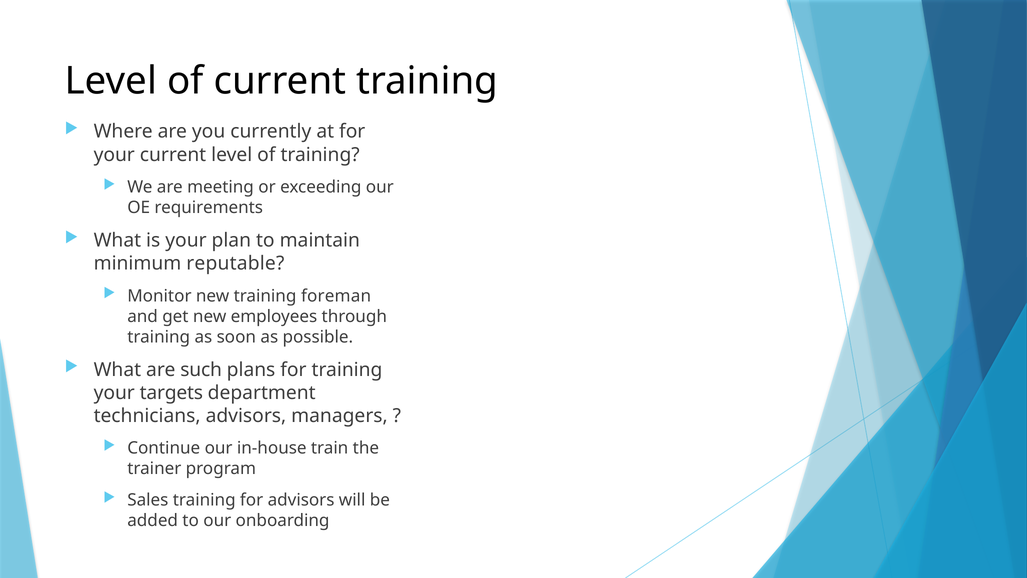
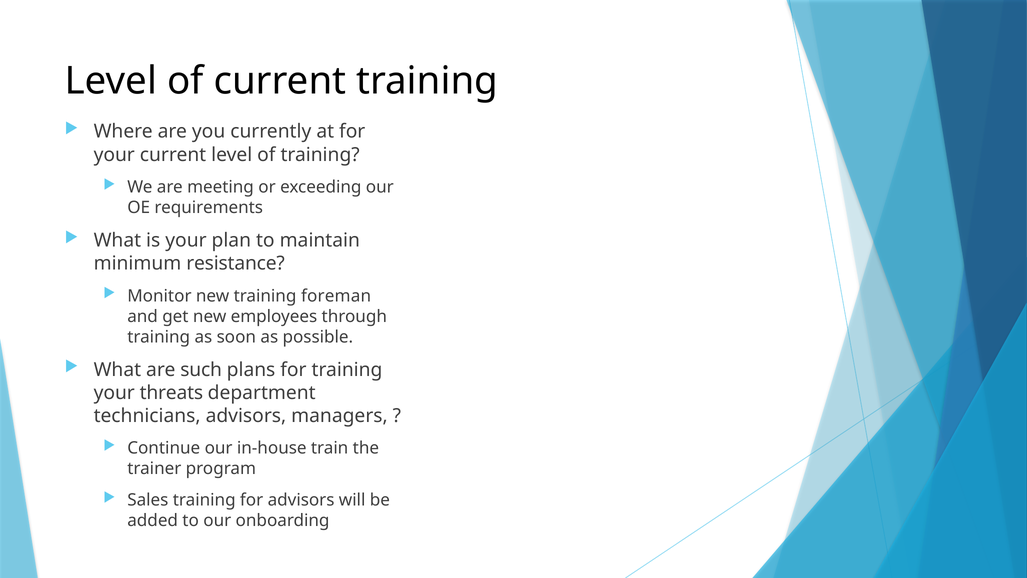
reputable: reputable -> resistance (236, 263)
targets: targets -> threats (171, 393)
